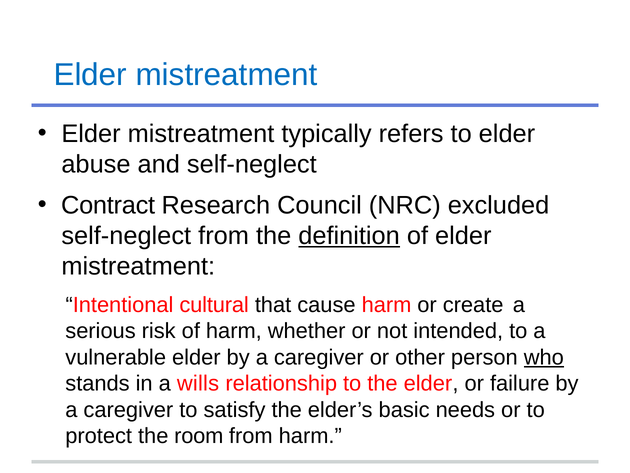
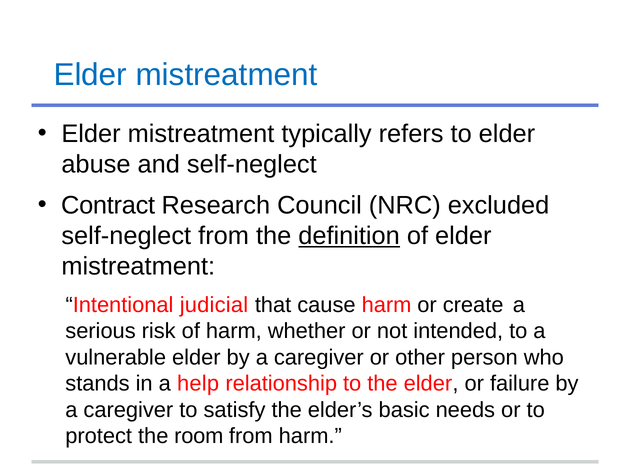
cultural: cultural -> judicial (214, 305)
who underline: present -> none (544, 357)
wills: wills -> help (198, 383)
